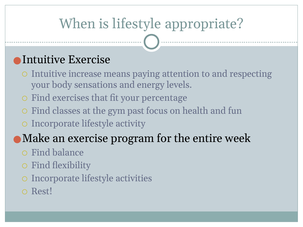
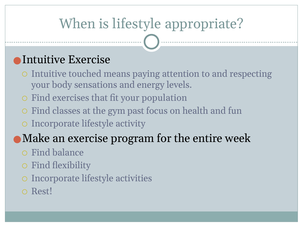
increase: increase -> touched (85, 74)
percentage: percentage -> population (164, 98)
